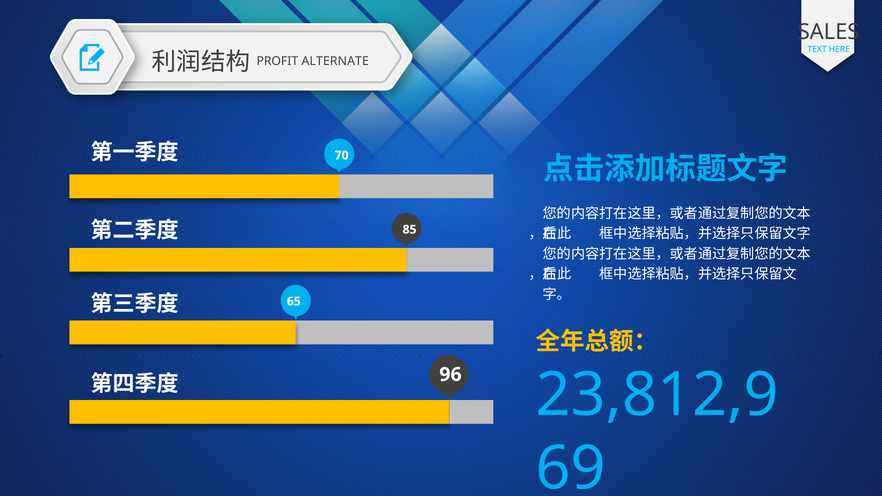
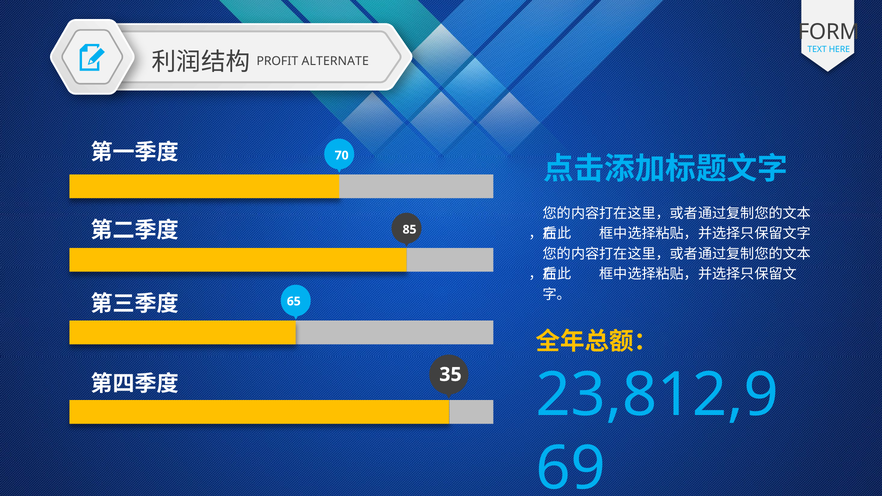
SALES: SALES -> FORM (829, 32)
96: 96 -> 35 (450, 375)
